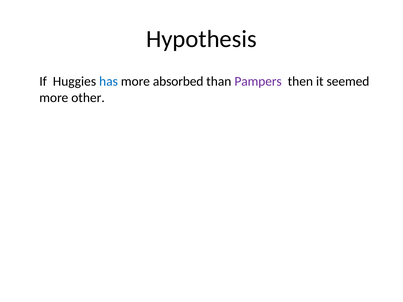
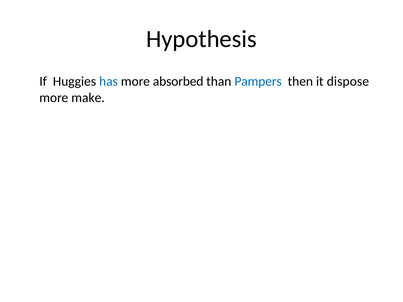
Pampers colour: purple -> blue (258, 82)
seemed: seemed -> dispose (348, 82)
other: other -> make (88, 98)
